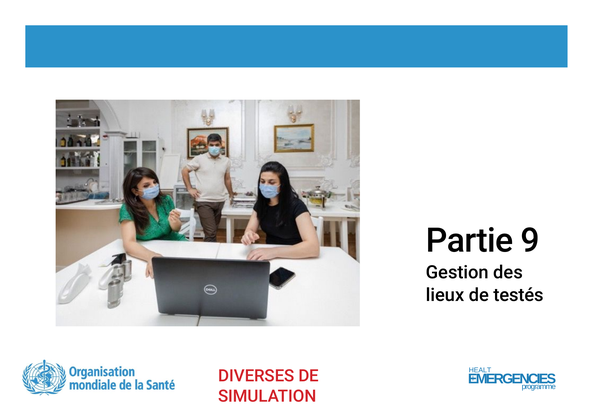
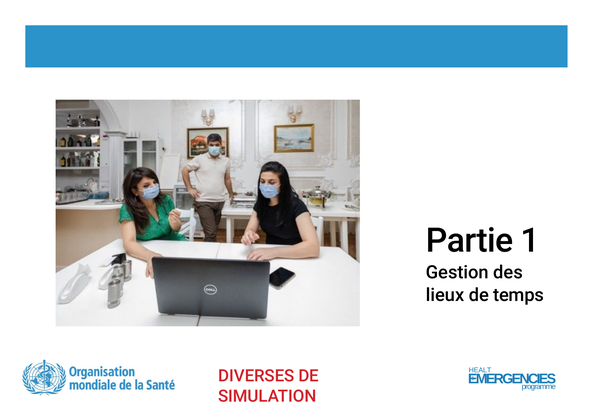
9: 9 -> 1 (530, 241)
testés: testés -> temps (519, 296)
